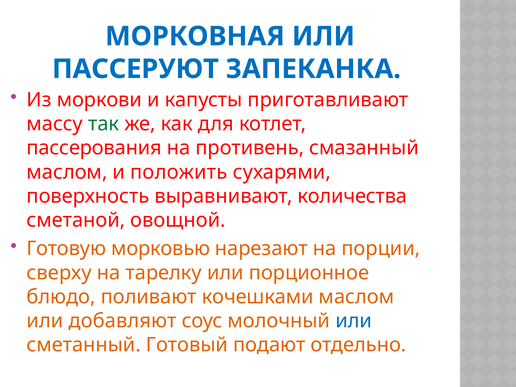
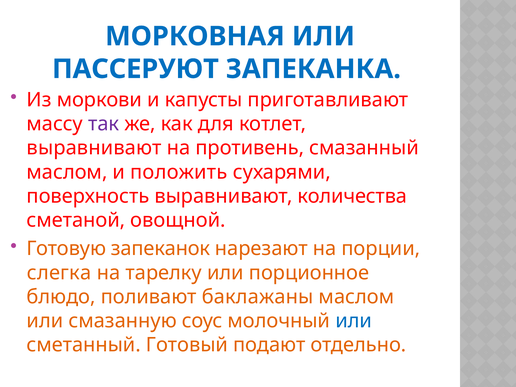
так colour: green -> purple (104, 124)
пассерования: пассерования -> выравнивают (94, 148)
морковью: морковью -> запеканок (161, 249)
сверху: сверху -> слегка (59, 273)
кочешками: кочешками -> баклажаны (258, 297)
добавляют: добавляют -> смазанную (123, 321)
